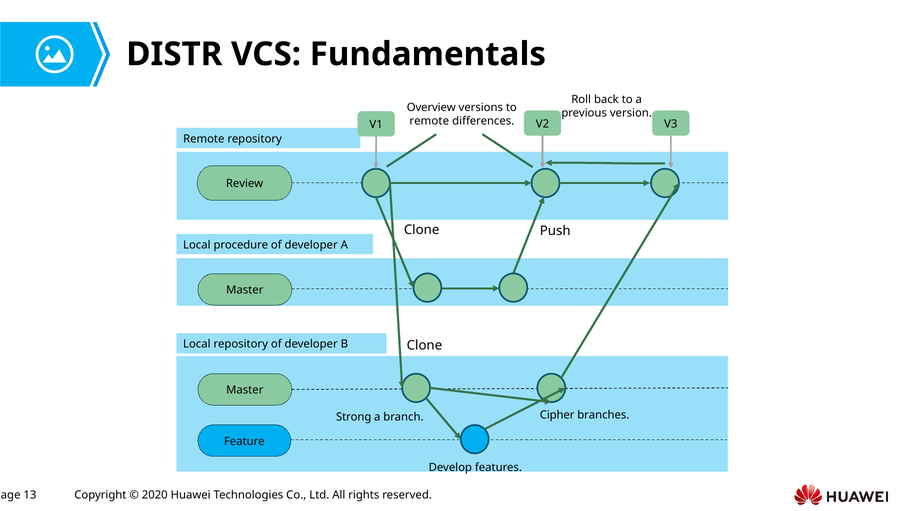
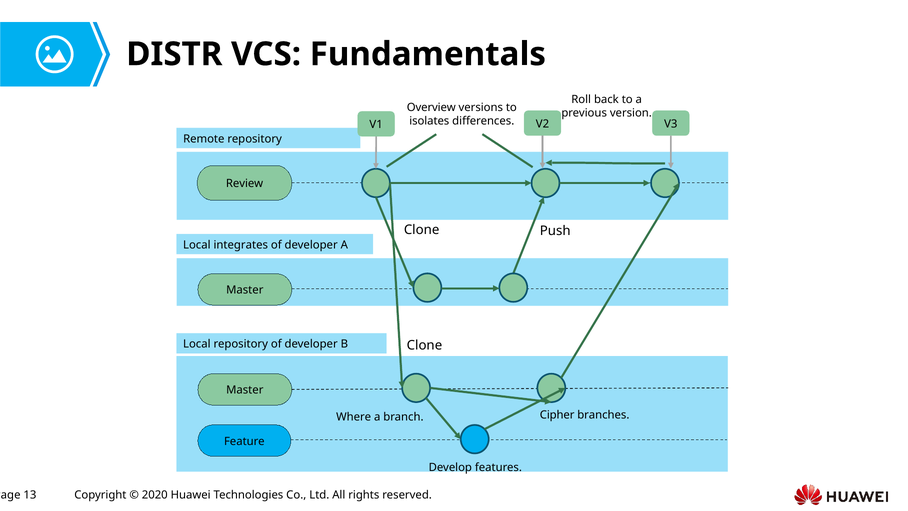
remote: remote -> isolates (429, 121)
procedure: procedure -> integrates (241, 245)
Strong: Strong -> Where (354, 417)
